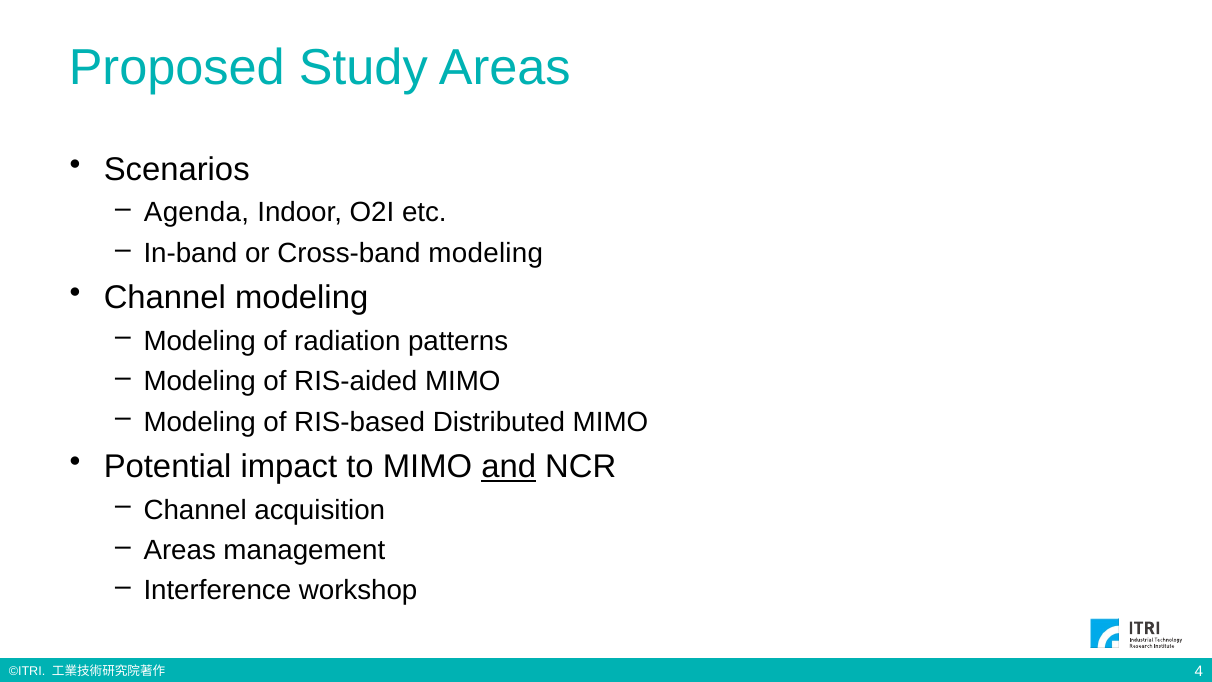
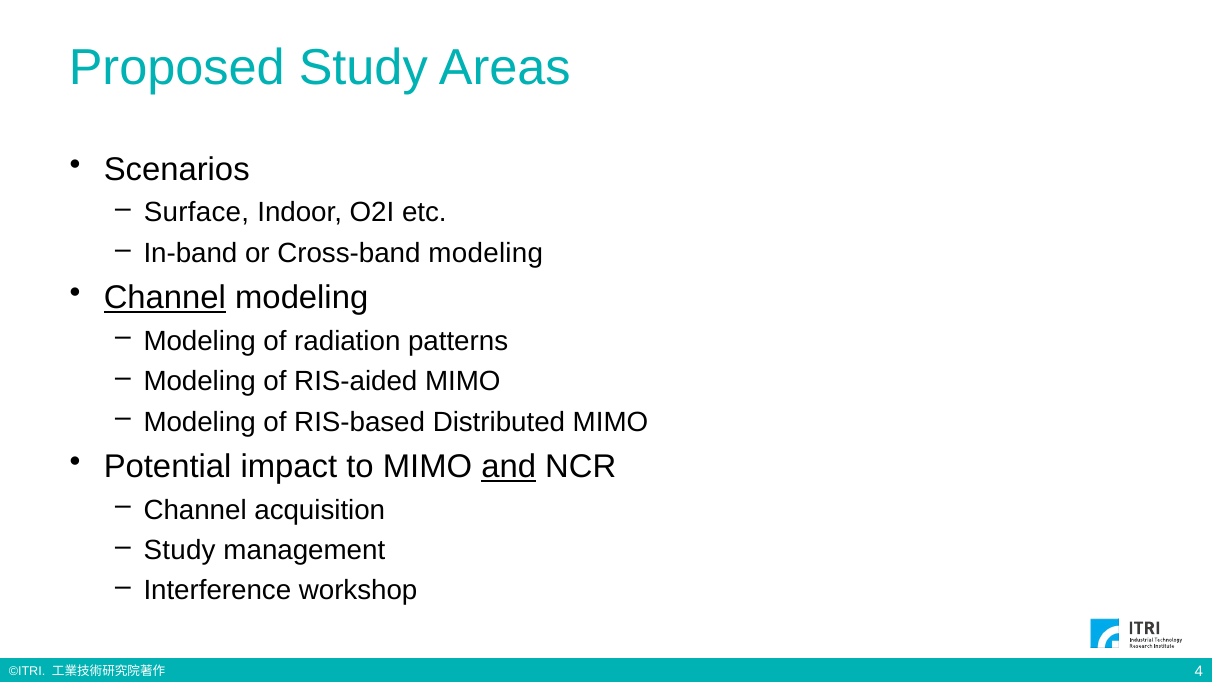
Agenda: Agenda -> Surface (197, 213)
Channel underline: none -> present (165, 298)
Areas: Areas -> Study (180, 550)
